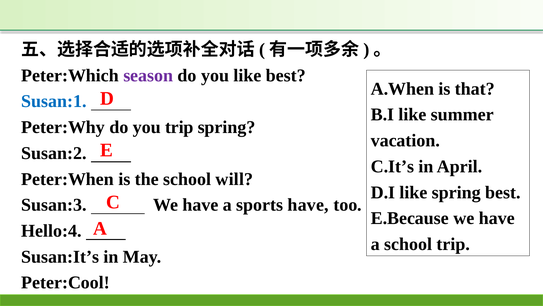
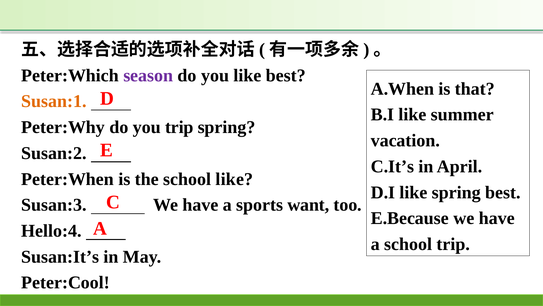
Susan:1 colour: blue -> orange (54, 101)
school will: will -> like (234, 179)
sports have: have -> want (308, 205)
